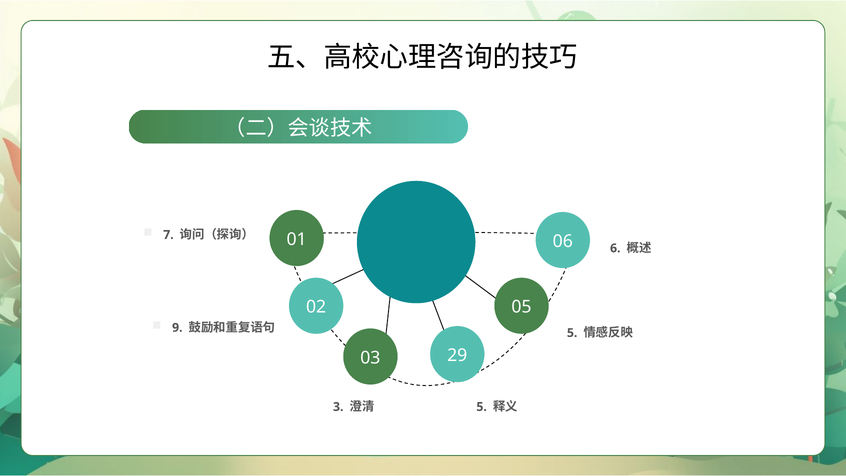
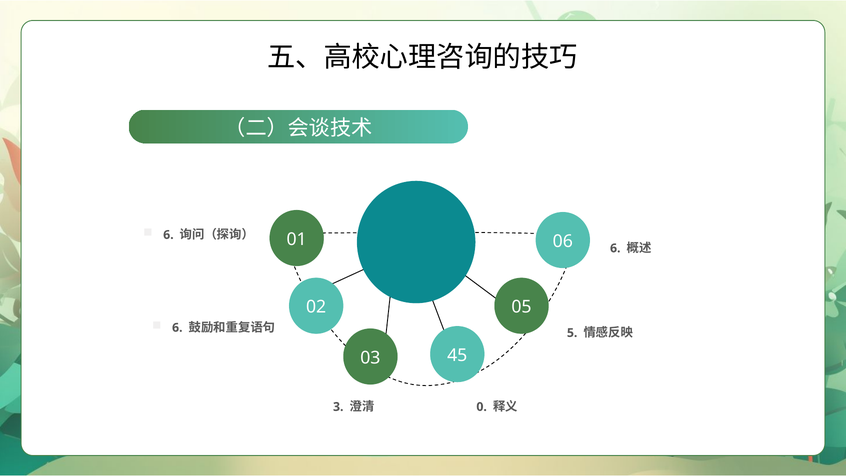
7: 7 -> 6 (168, 235)
9: 9 -> 6 (177, 328)
29: 29 -> 45 (457, 355)
5: 5 -> 0 (482, 407)
